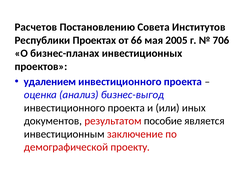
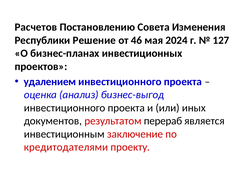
Институтов: Институтов -> Изменения (199, 27)
Проектах: Проектах -> Решение (94, 40)
66: 66 -> 46 (136, 40)
2005: 2005 -> 2024 (177, 40)
706: 706 -> 127 (221, 40)
пособие: пособие -> перераб (163, 121)
демографической: демографической -> кредитодателями (66, 147)
